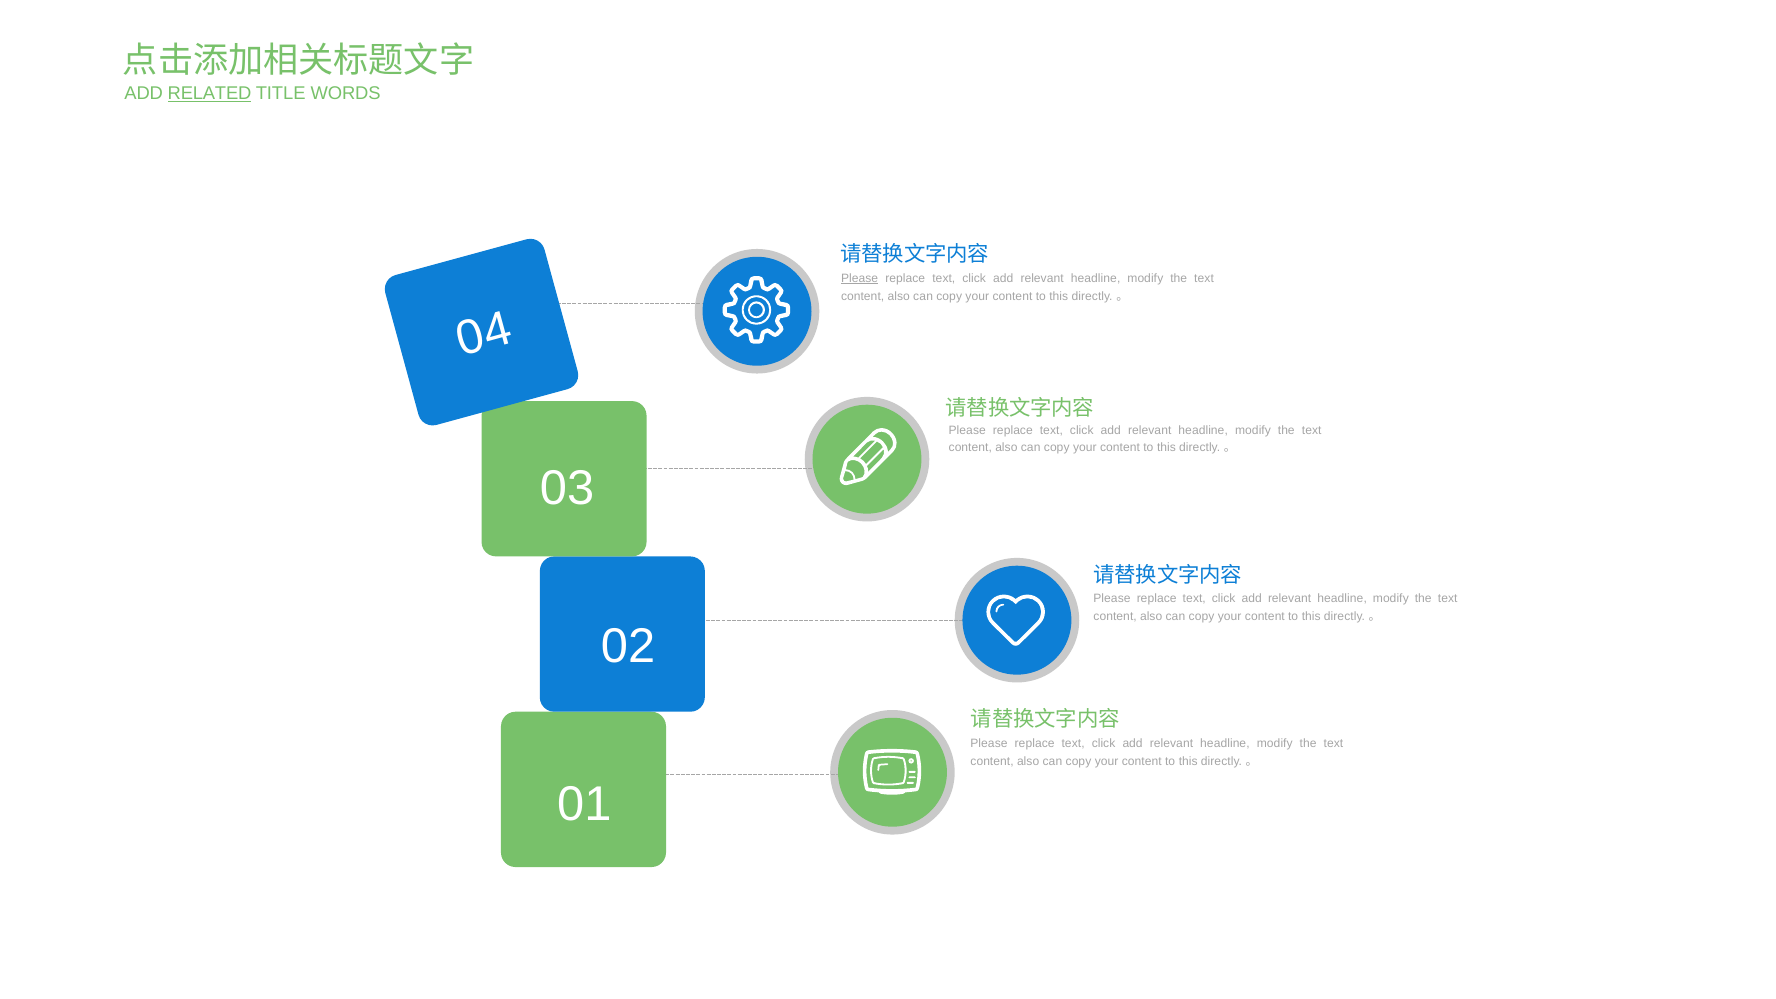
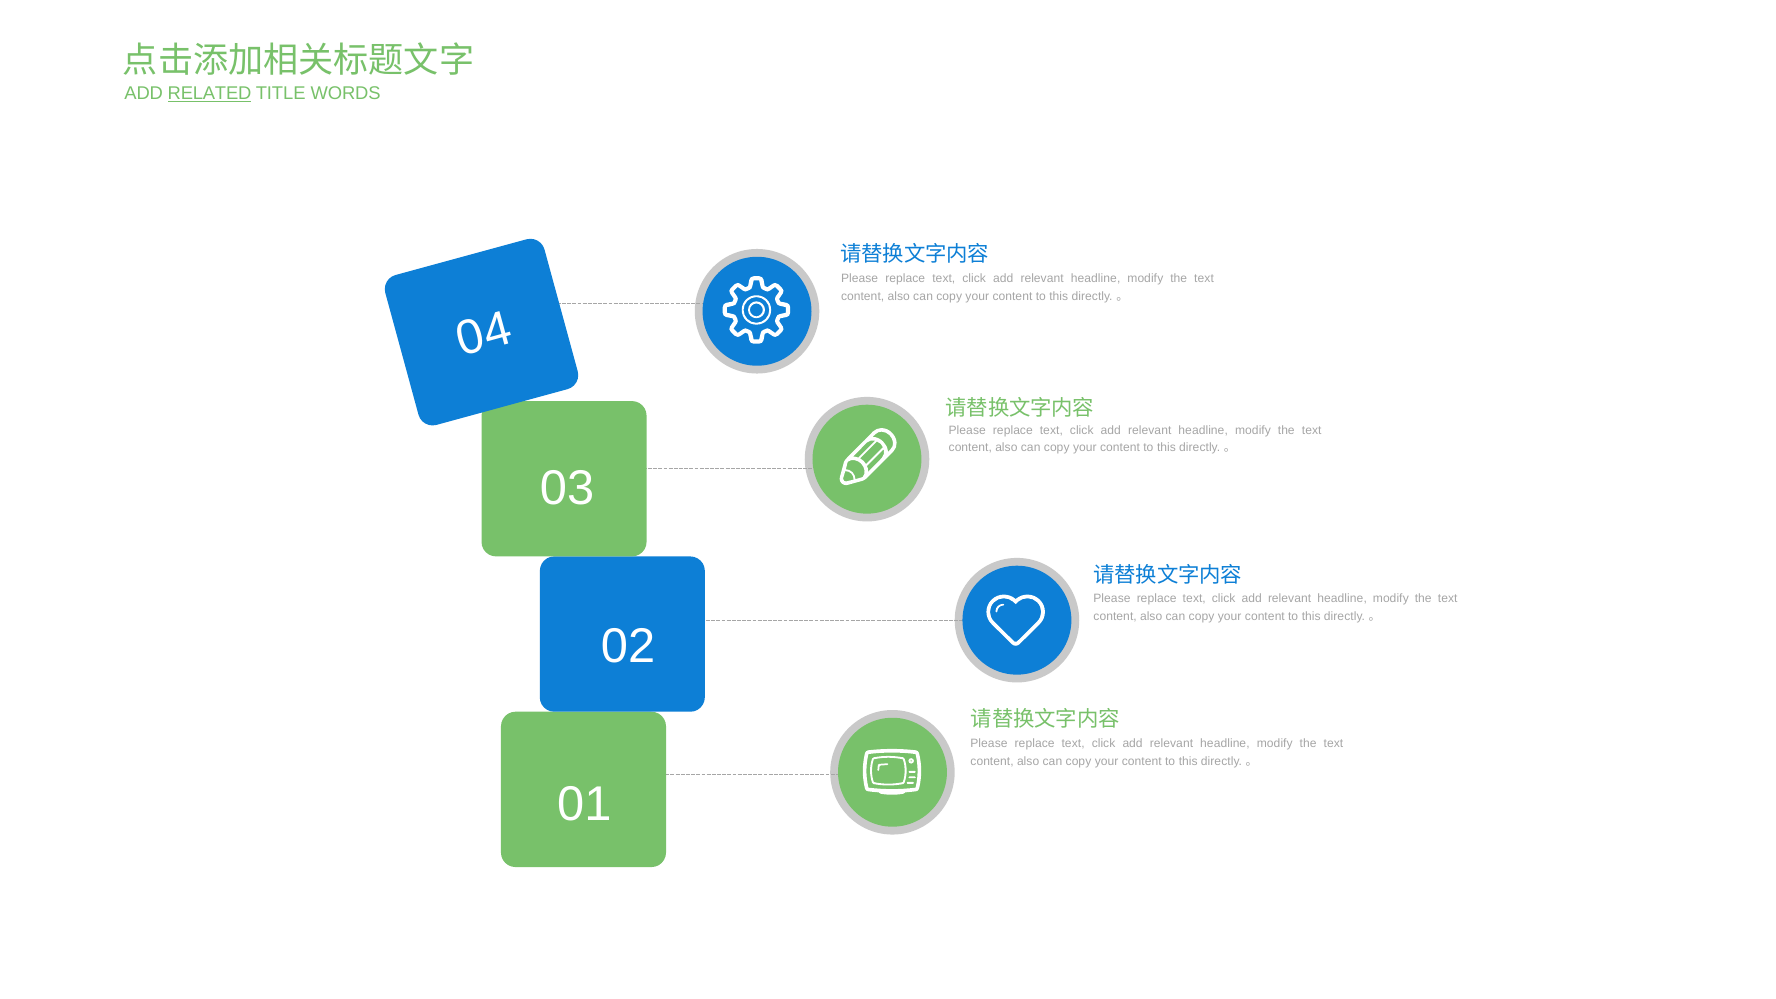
Please underline: present -> none (860, 279)
